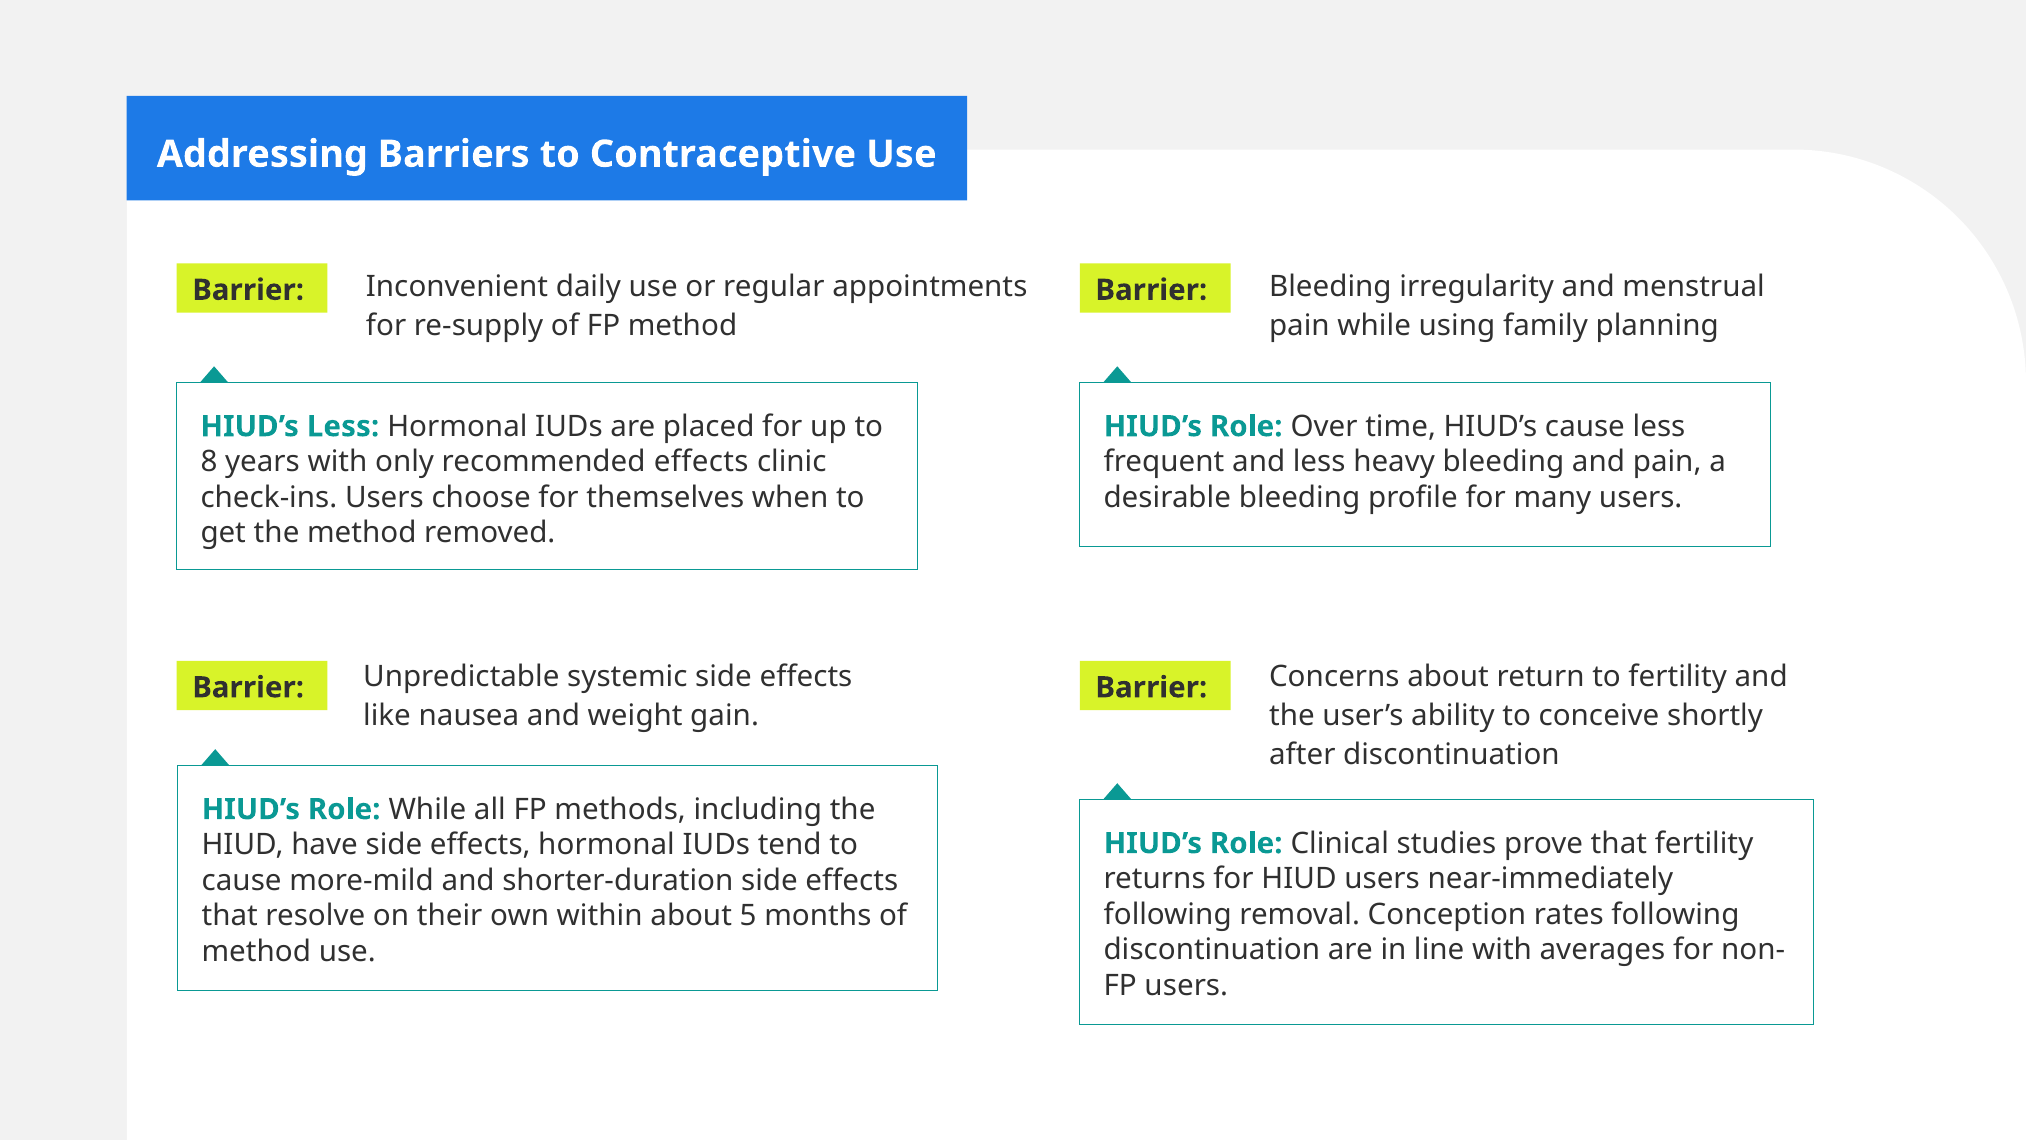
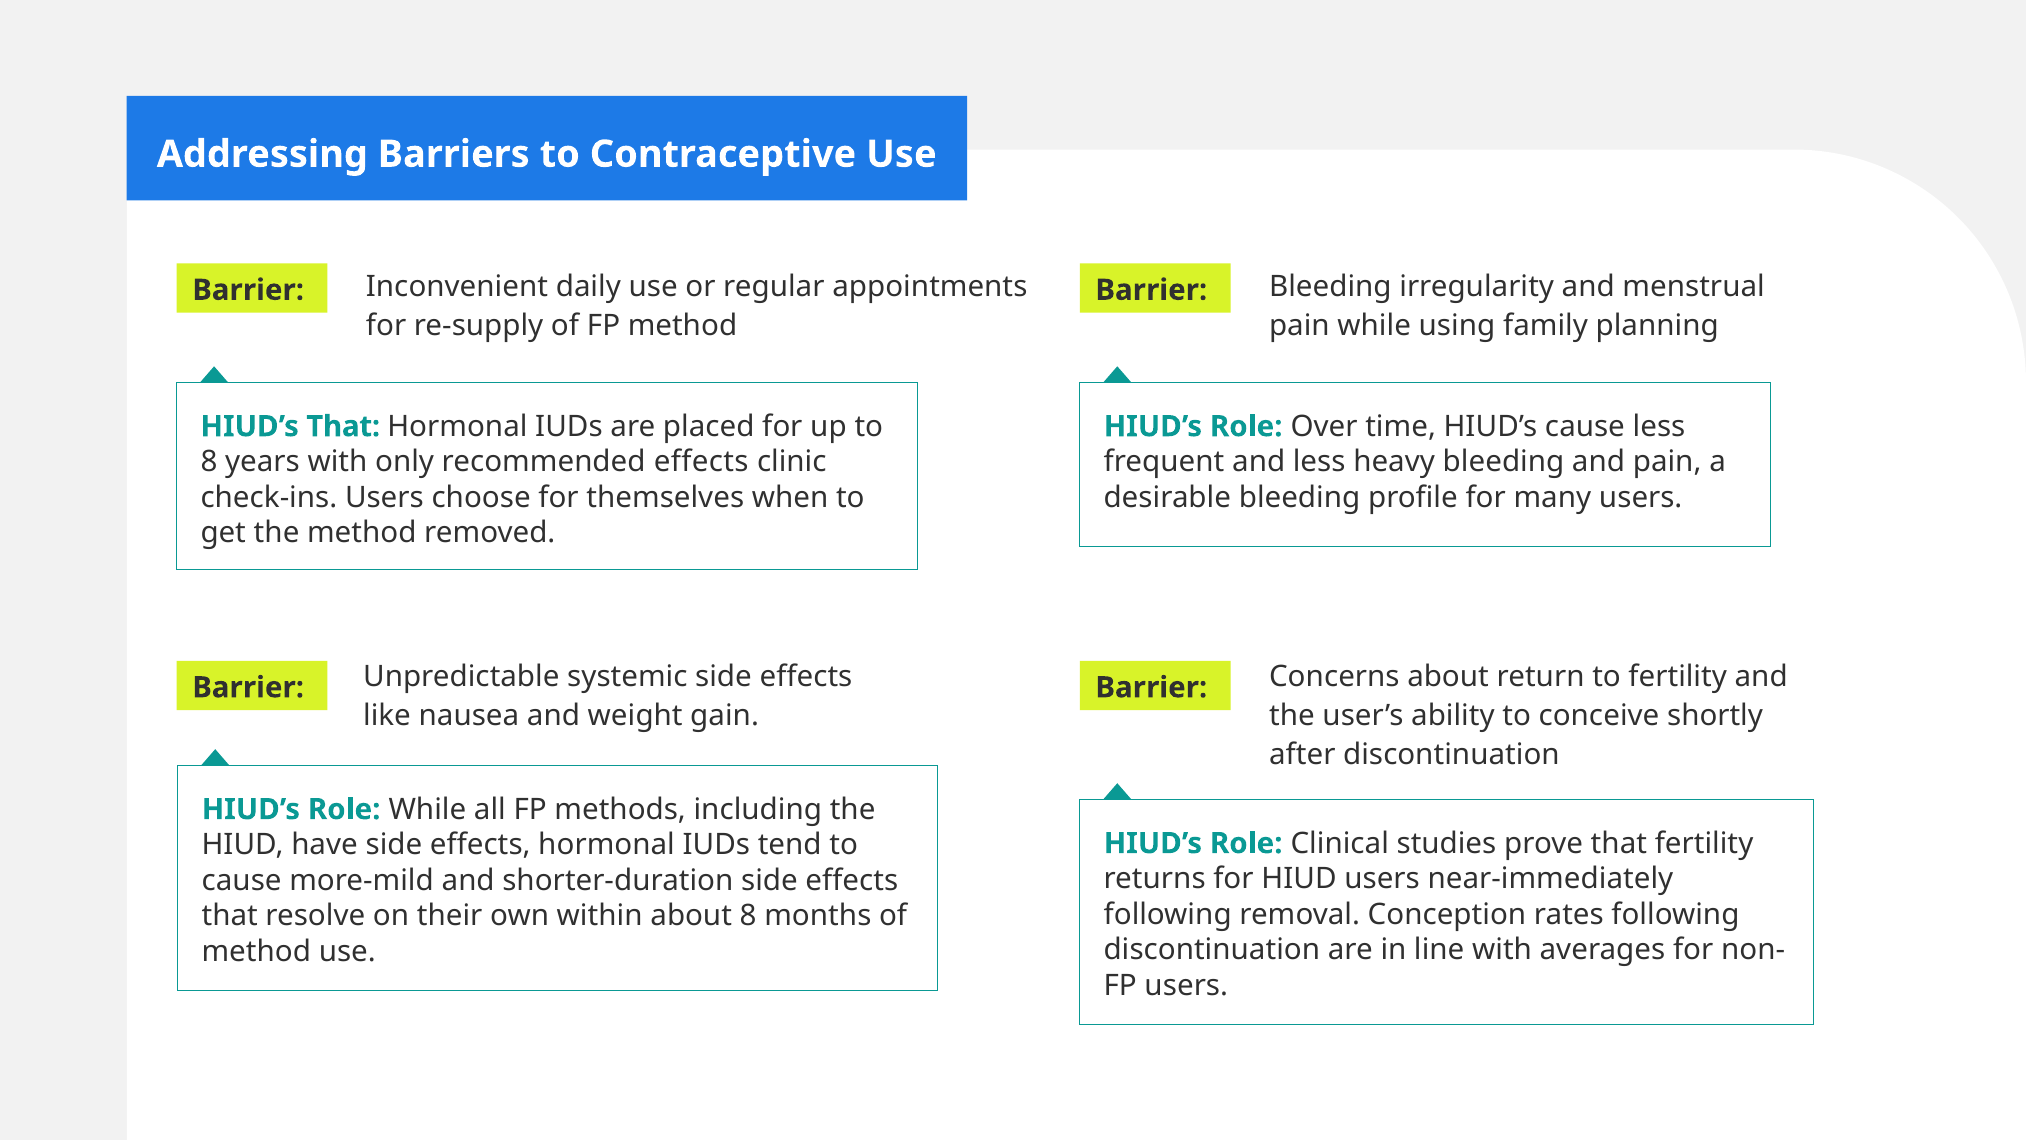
HIUD’s Less: Less -> That (343, 426)
about 5: 5 -> 8 (748, 916)
